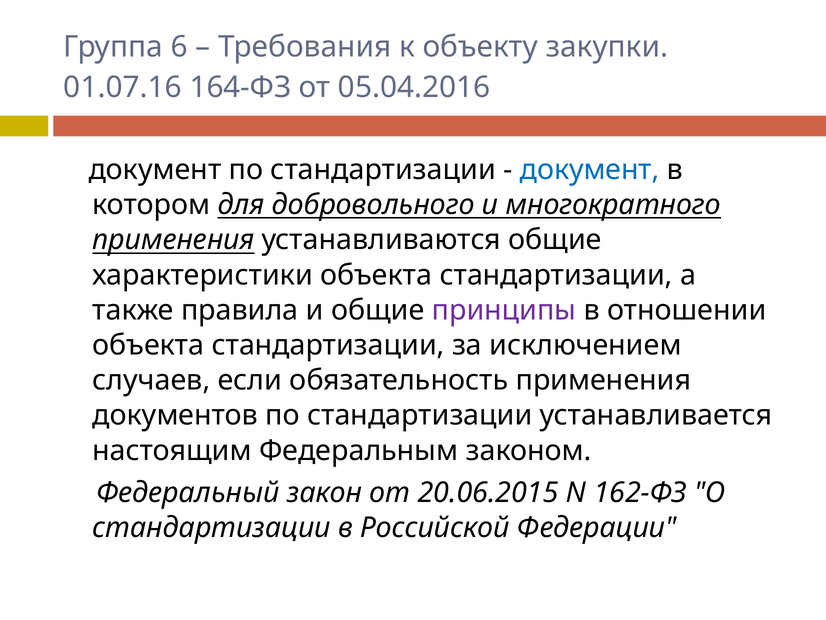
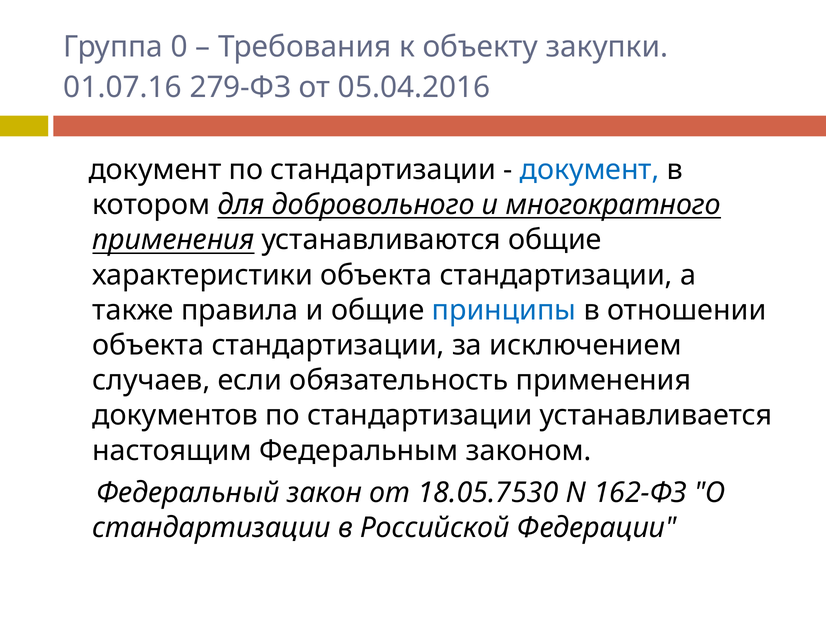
6: 6 -> 0 (179, 47)
164-ФЗ: 164-ФЗ -> 279-ФЗ (240, 88)
принципы colour: purple -> blue (504, 310)
20.06.2015: 20.06.2015 -> 18.05.7530 (488, 492)
